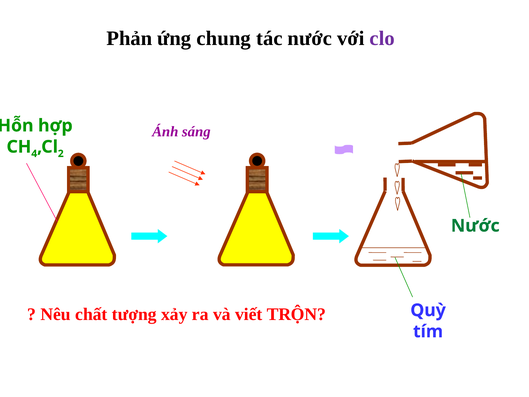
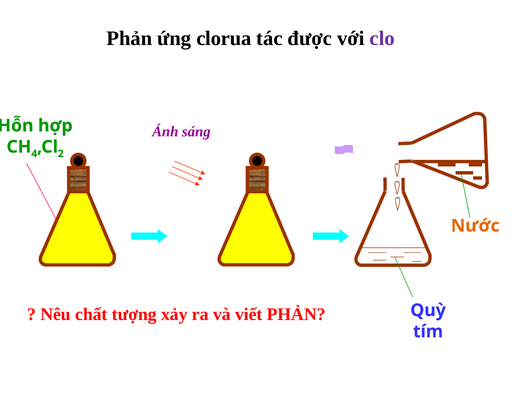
chung: chung -> clorua (224, 38)
tác nước: nước -> được (310, 38)
Nước colour: green -> orange (475, 226)
viết TRỘN: TRỘN -> PHẢN (296, 314)
